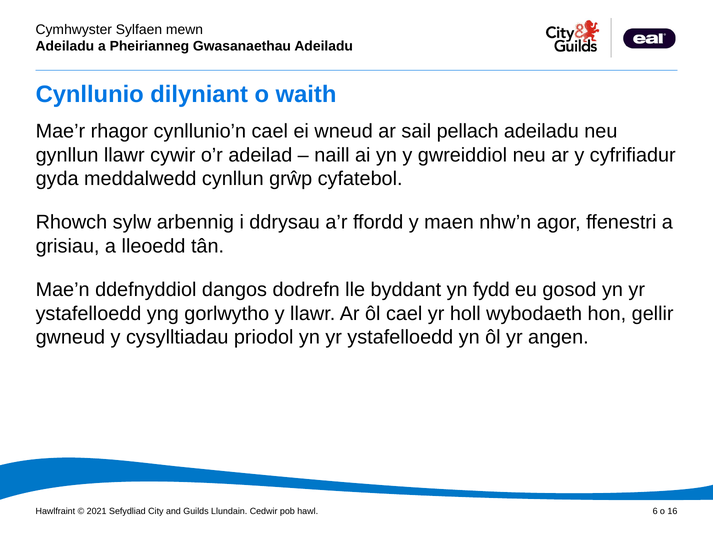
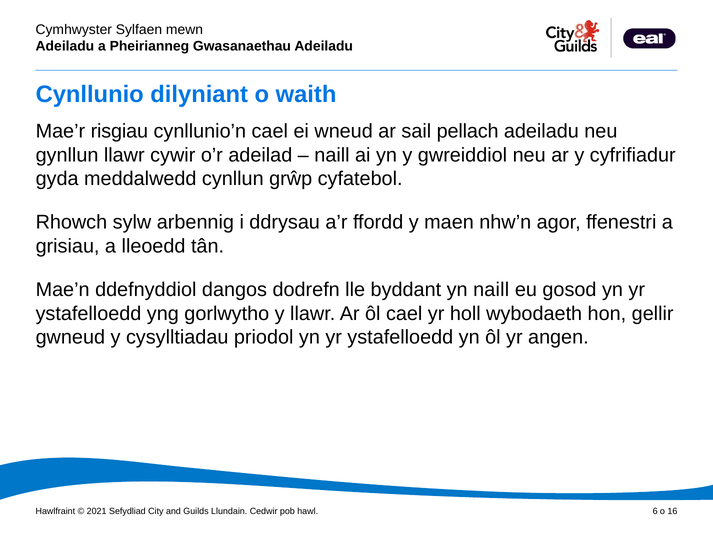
rhagor: rhagor -> risgiau (119, 131)
yn fydd: fydd -> naill (491, 290)
